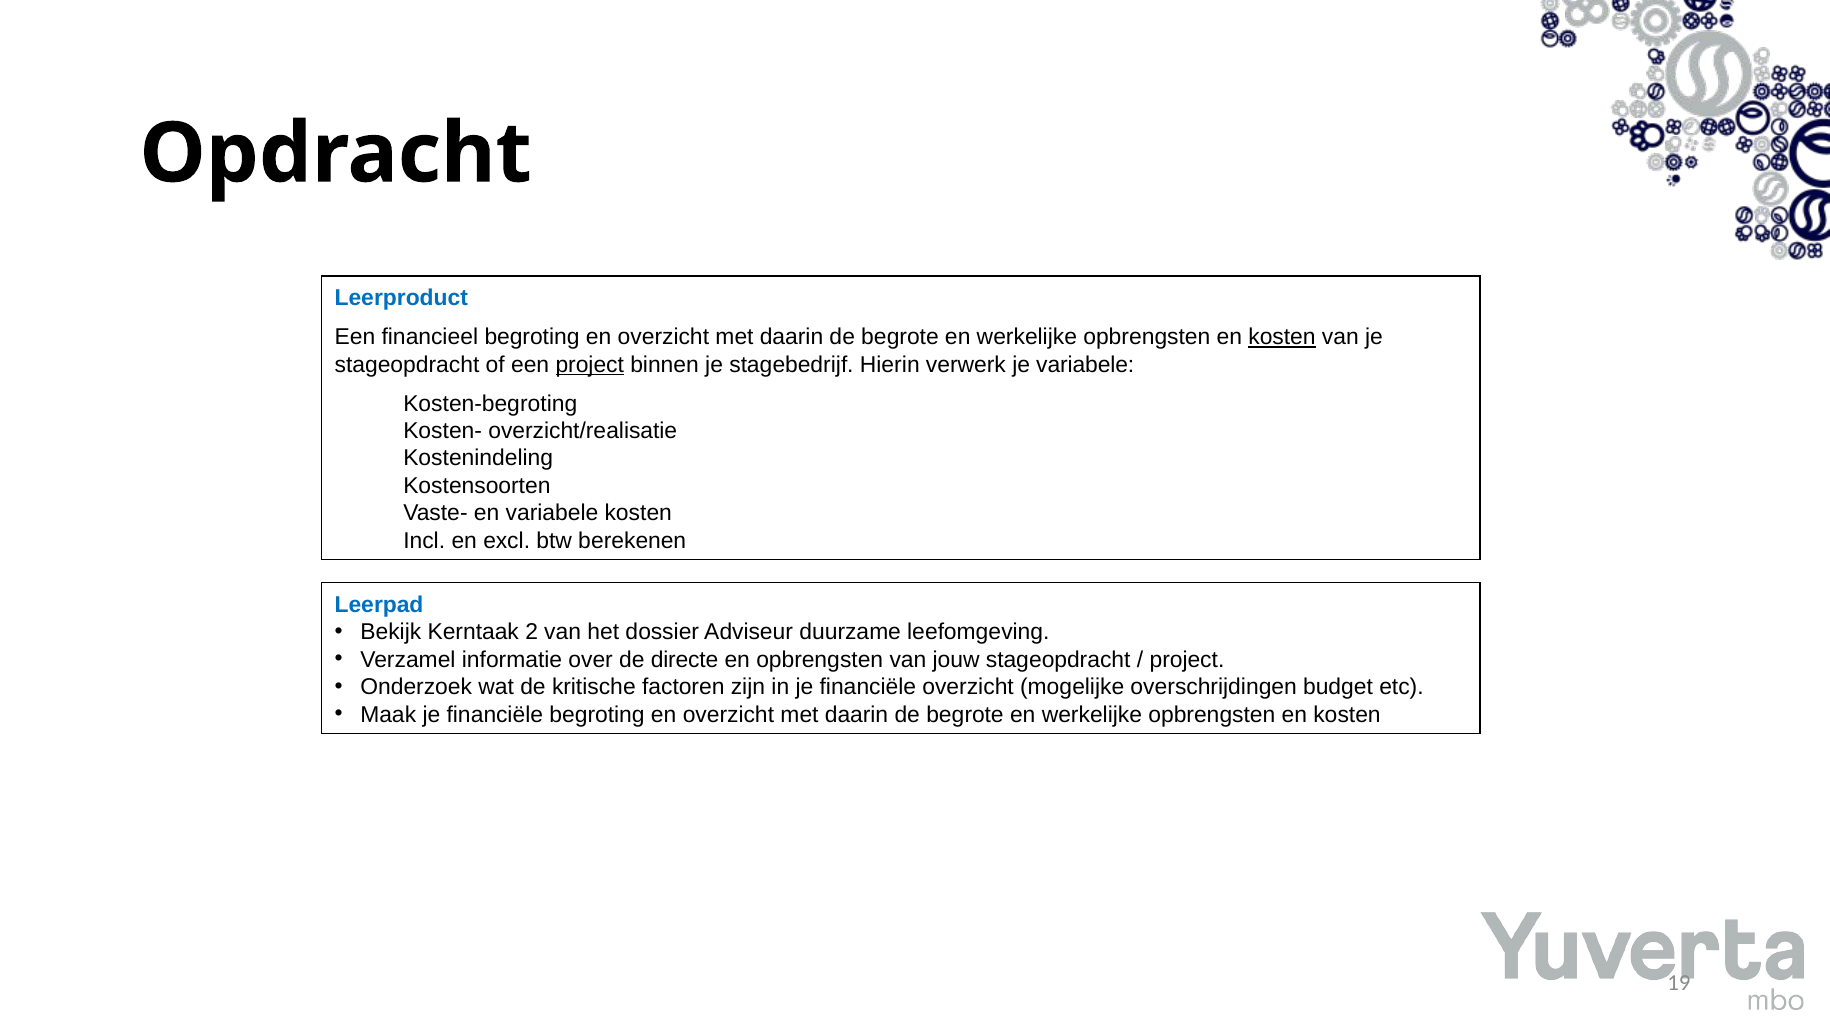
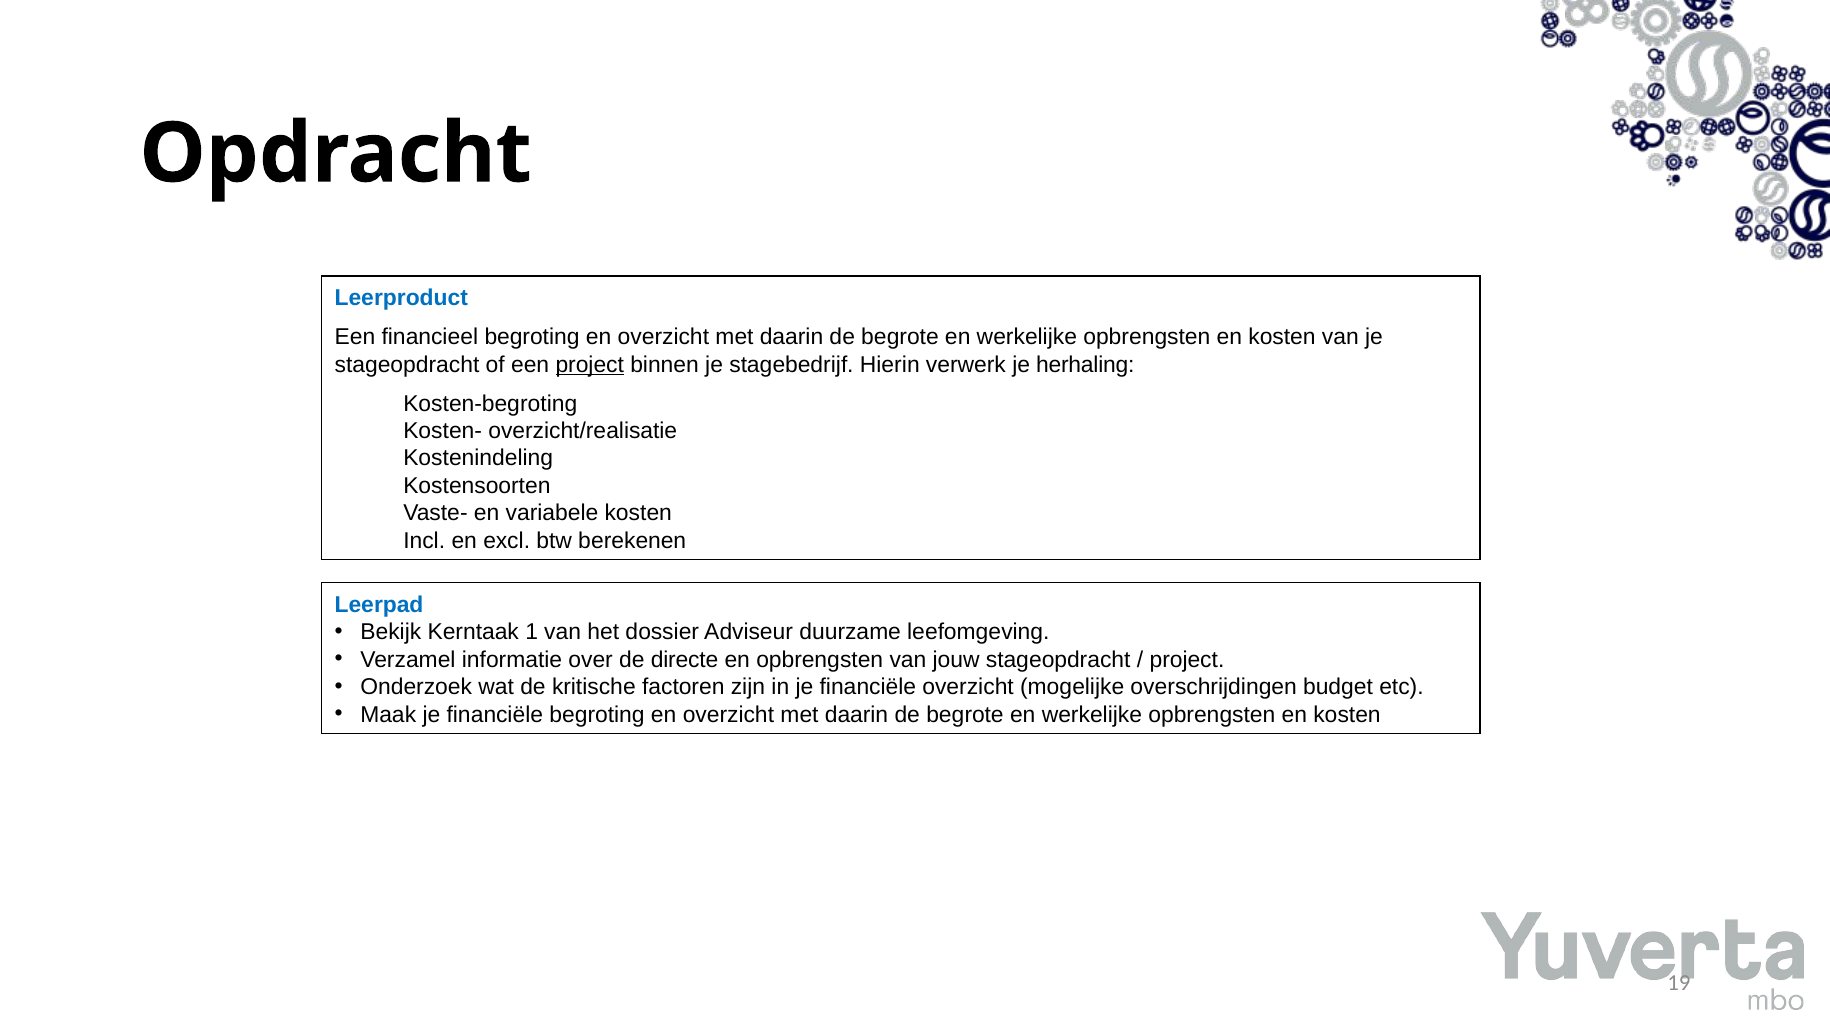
kosten underline: present -> none (1282, 337)
je variabele: variabele -> herhaling (1085, 364)
2: 2 -> 1 (532, 632)
